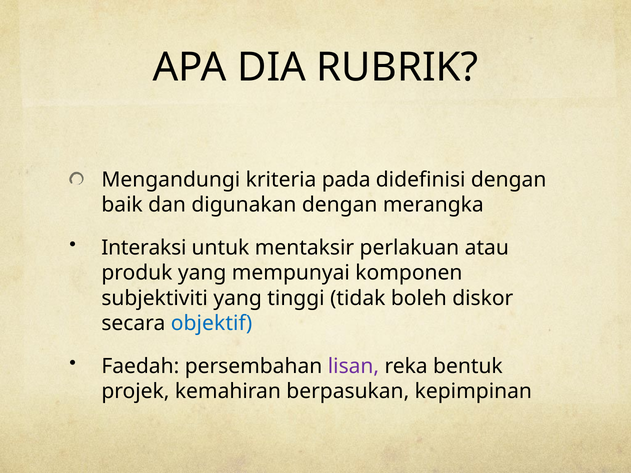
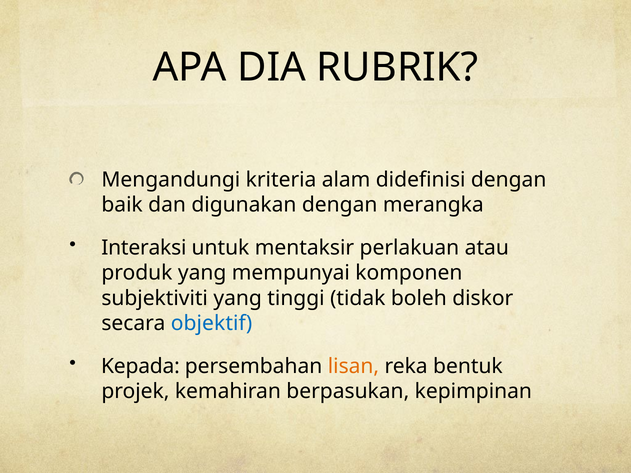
pada: pada -> alam (346, 180)
Faedah: Faedah -> Kepada (140, 366)
lisan colour: purple -> orange (353, 366)
